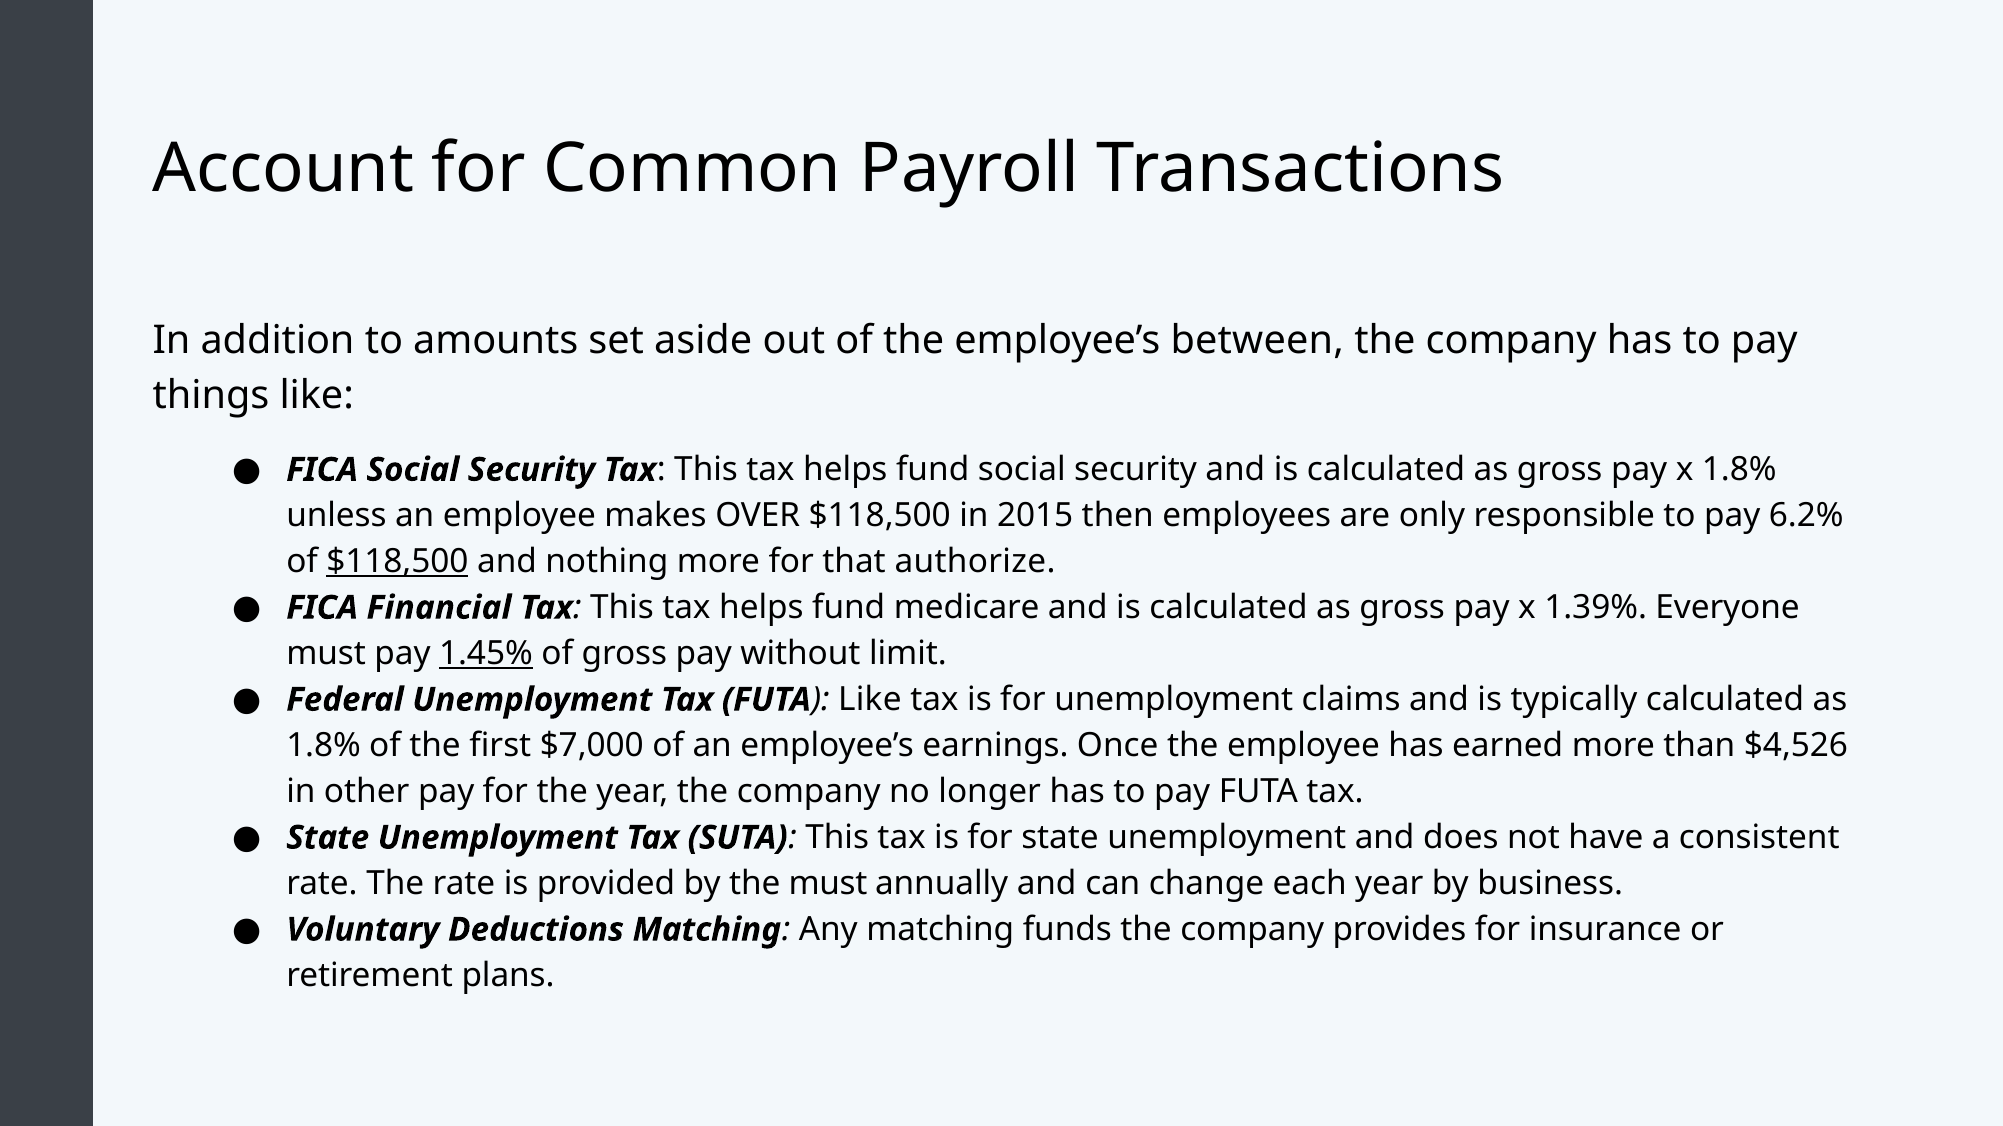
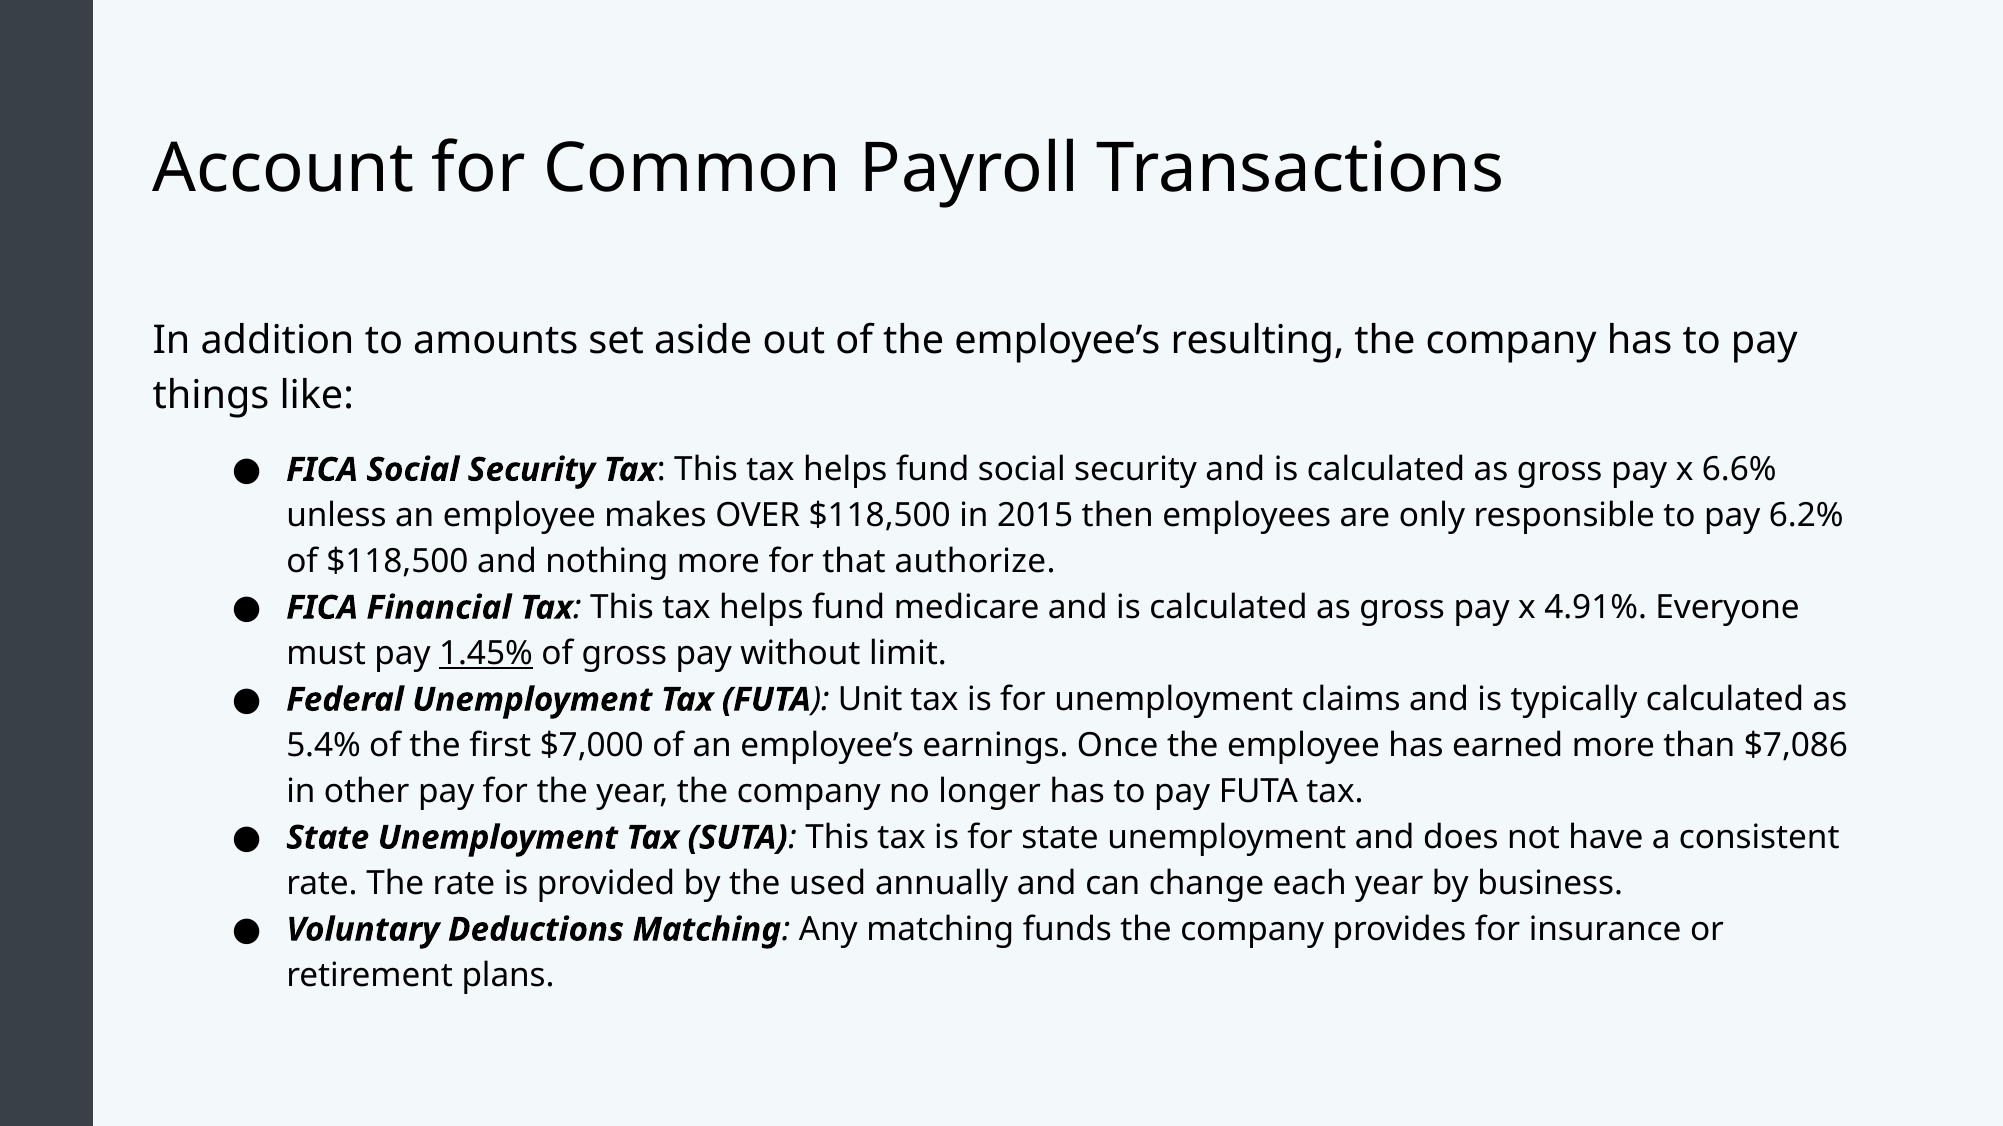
between: between -> resulting (1257, 341)
x 1.8%: 1.8% -> 6.6% (1739, 470)
$118,500 underline: present -> none (397, 562)
1.39%: 1.39% -> 4.91% (1596, 608)
FUTA Like: Like -> Unit (870, 700)
1.8%: 1.8% -> 5.4% (324, 746)
$4,526: $4,526 -> $7,086 (1796, 746)
the must: must -> used (828, 884)
